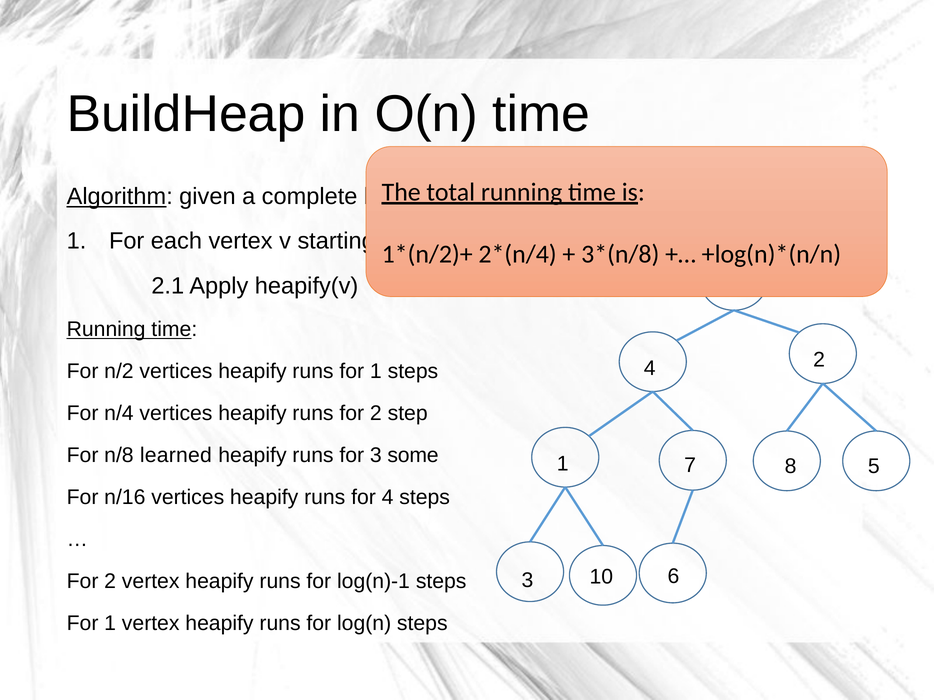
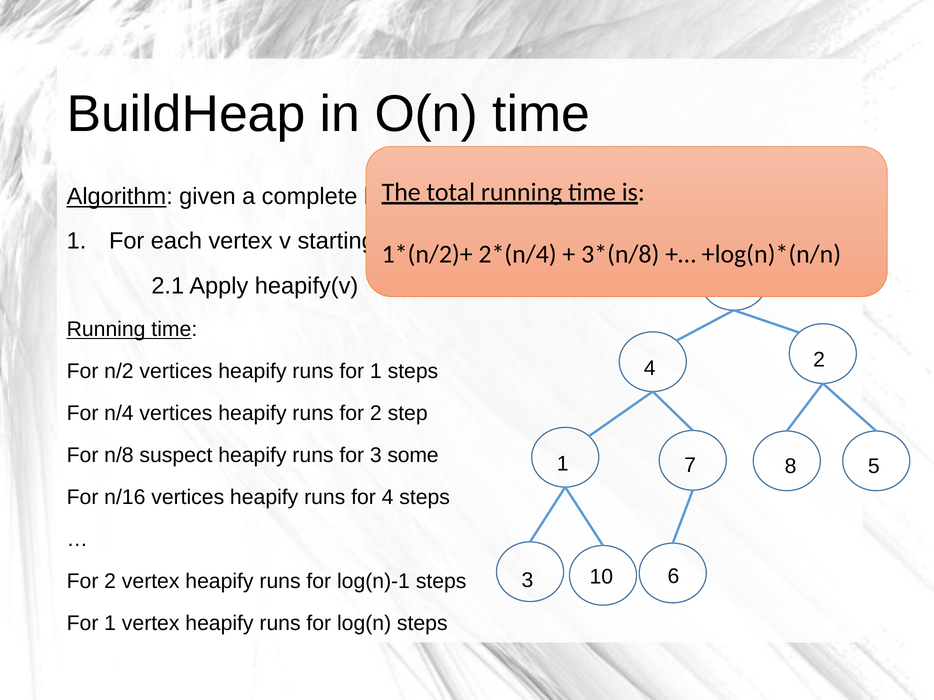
learned: learned -> suspect (176, 456)
